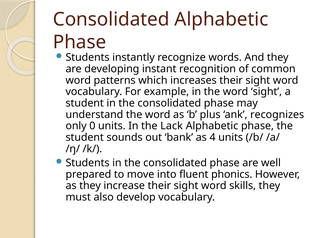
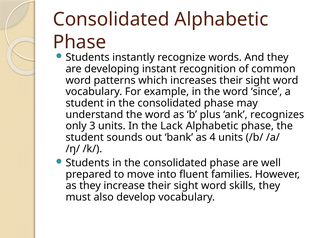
word sight: sight -> since (267, 92)
0: 0 -> 3 (92, 126)
phonics: phonics -> families (232, 174)
